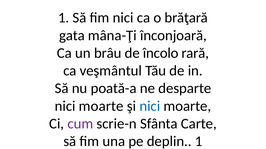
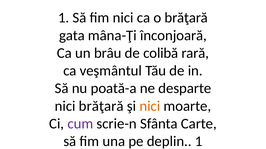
încolo: încolo -> colibă (161, 53)
moarte: moarte -> brăţară (101, 106)
nici colour: blue -> orange (150, 106)
